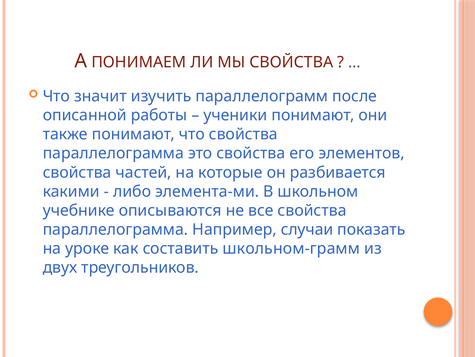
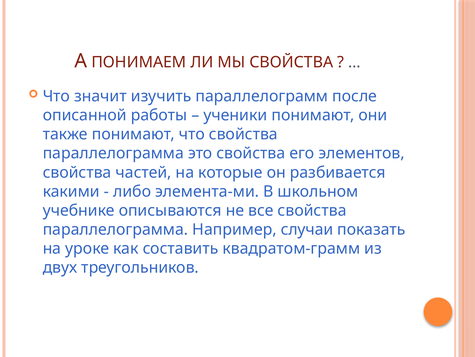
школьном-грамм: школьном-грамм -> квадратом-грамм (291, 248)
